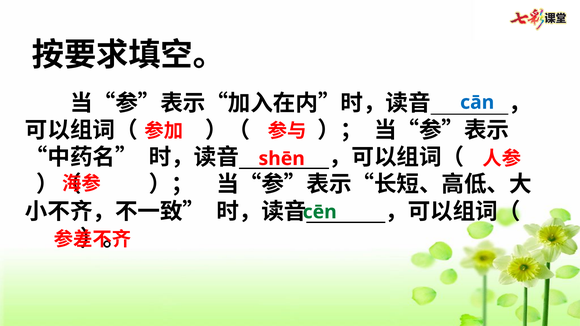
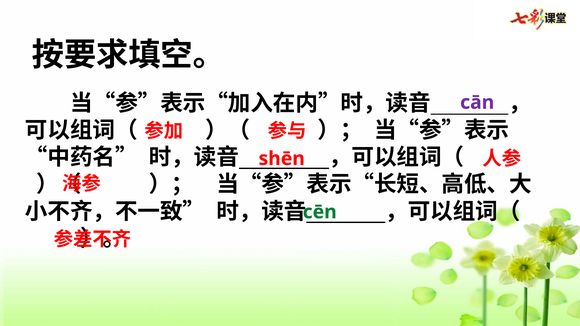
cān colour: blue -> purple (477, 102)
